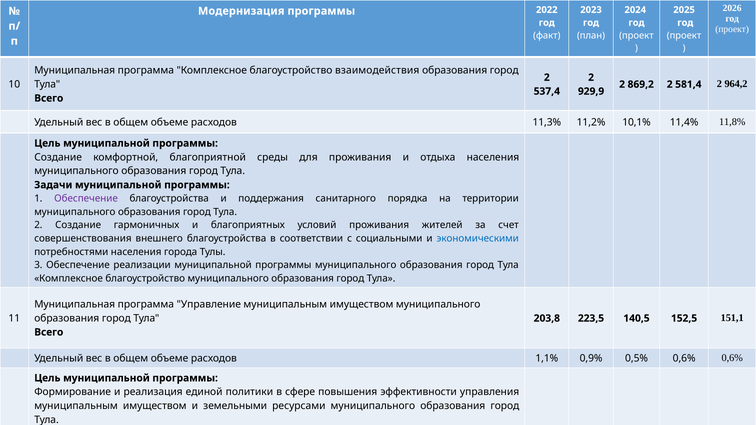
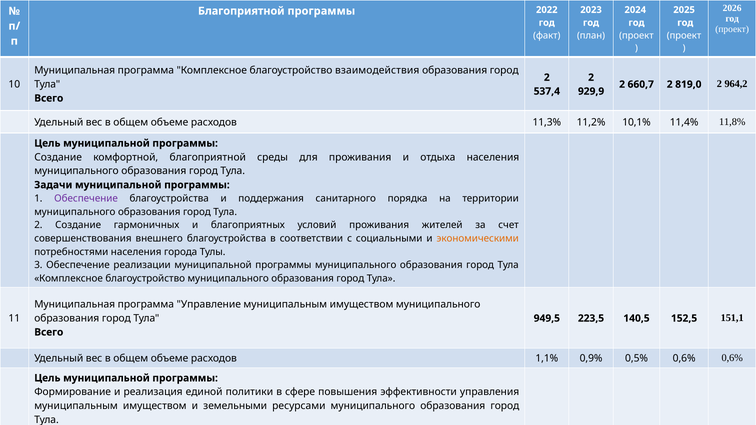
Модернизация: Модернизация -> Благоприятной (241, 11)
869,2: 869,2 -> 660,7 (641, 84)
581,4: 581,4 -> 819,0 (688, 84)
экономическими colour: blue -> orange (478, 239)
203,8: 203,8 -> 949,5 (547, 318)
